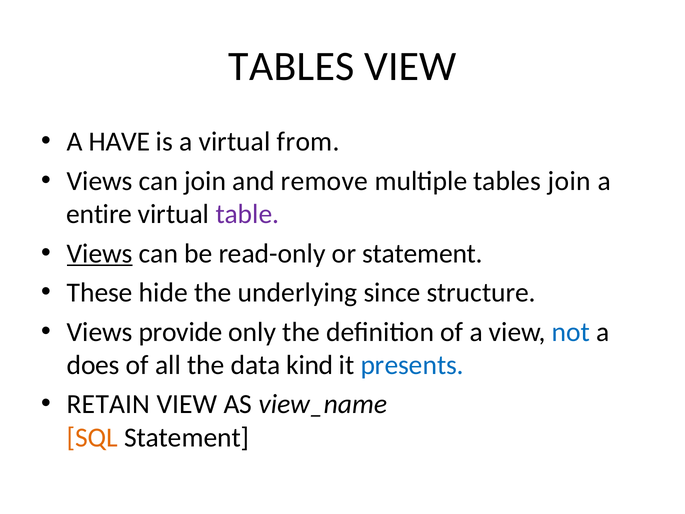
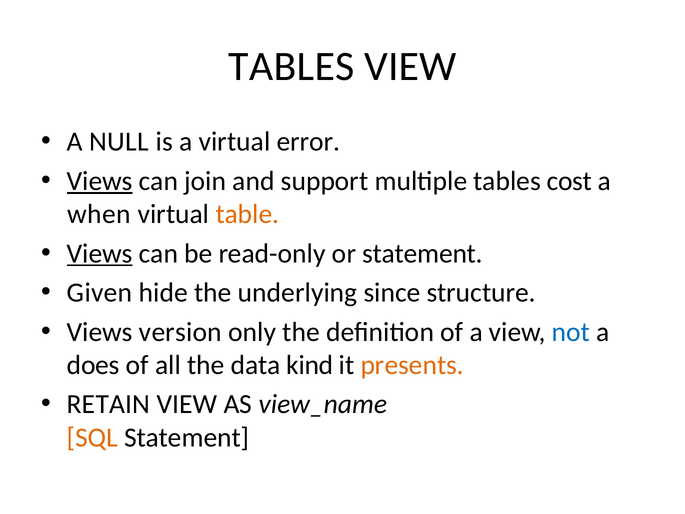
HAVE: HAVE -> NULL (119, 142)
from: from -> error (308, 142)
Views underline: none -> present (100, 181)
remove: remove -> support (325, 181)
tables join: join -> cost (569, 181)
entire: entire -> when (99, 214)
table colour: purple -> orange (247, 214)
These: These -> Given (100, 293)
provide: provide -> version (180, 332)
presents colour: blue -> orange (412, 365)
